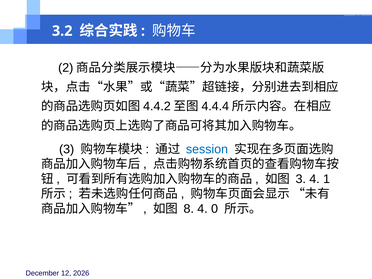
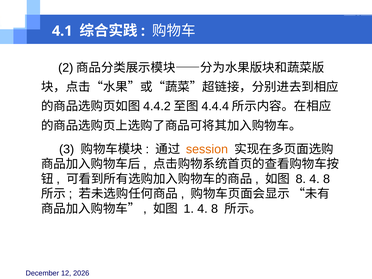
3.2: 3.2 -> 4.1 (62, 31)
session colour: blue -> orange (207, 149)
3: 3 -> 8 (301, 179)
1: 1 -> 8 (327, 179)
8: 8 -> 1 (189, 209)
0: 0 -> 8 (215, 209)
